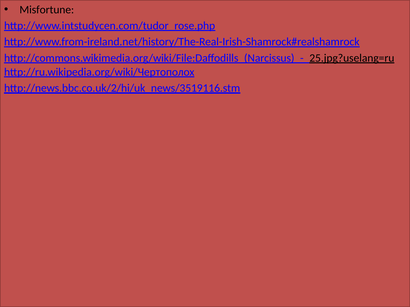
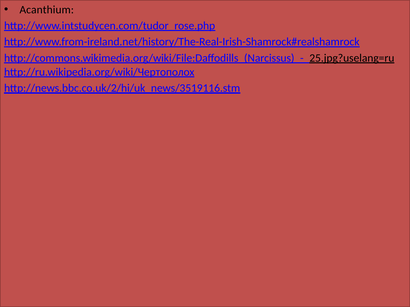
Misfortune: Misfortune -> Acanthium (47, 10)
